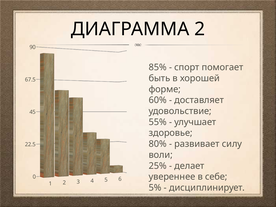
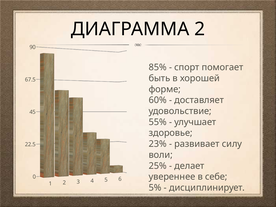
80%: 80% -> 23% (158, 144)
